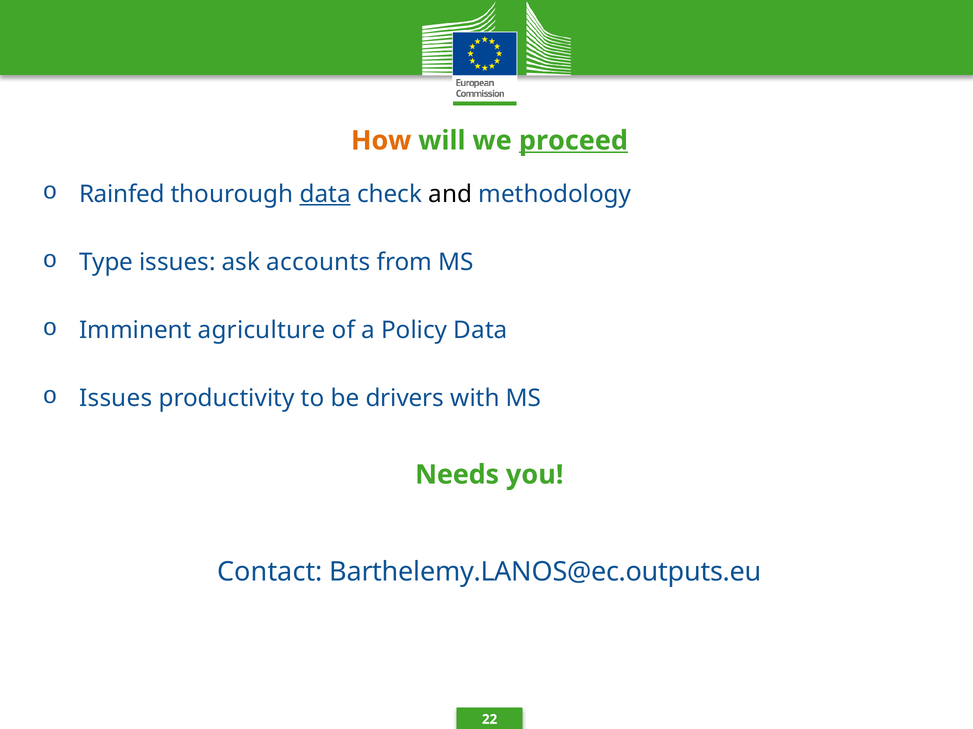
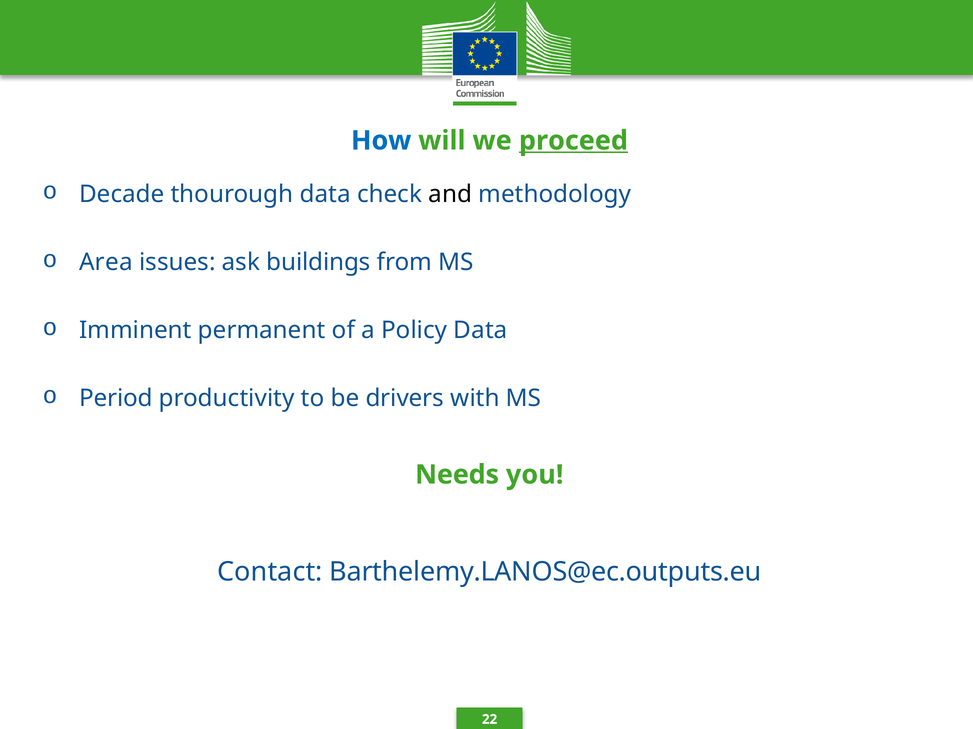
How colour: orange -> blue (381, 141)
Rainfed: Rainfed -> Decade (122, 194)
data underline: present -> none (325, 194)
Type: Type -> Area (106, 263)
accounts: accounts -> buildings (319, 263)
agriculture: agriculture -> permanent (262, 331)
Issues: Issues -> Period (116, 399)
